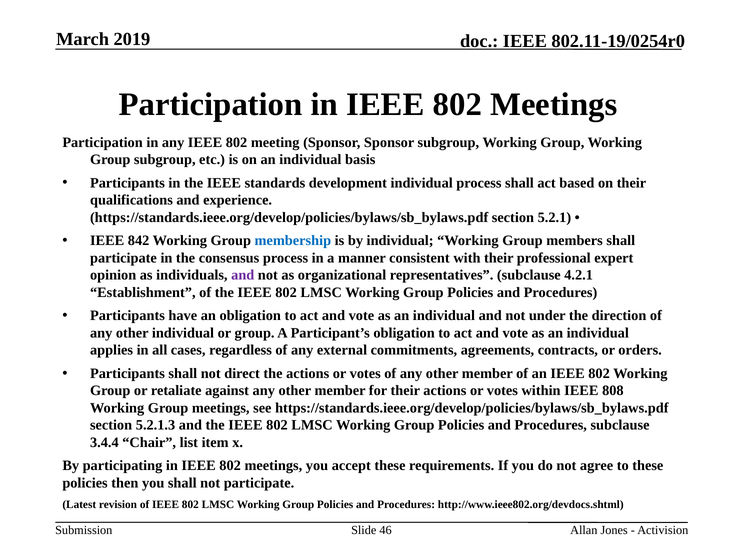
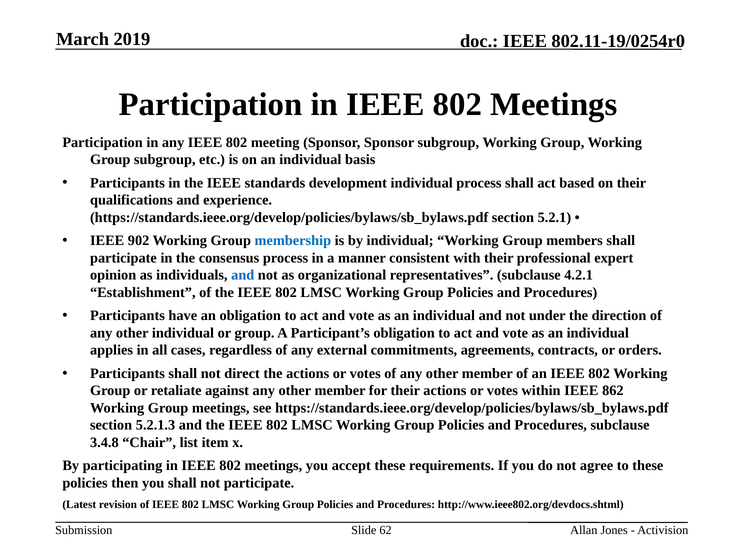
842: 842 -> 902 (139, 241)
and colour: purple -> blue (243, 275)
808: 808 -> 862 (613, 391)
3.4.4: 3.4.4 -> 3.4.8 (104, 442)
46: 46 -> 62 (386, 530)
